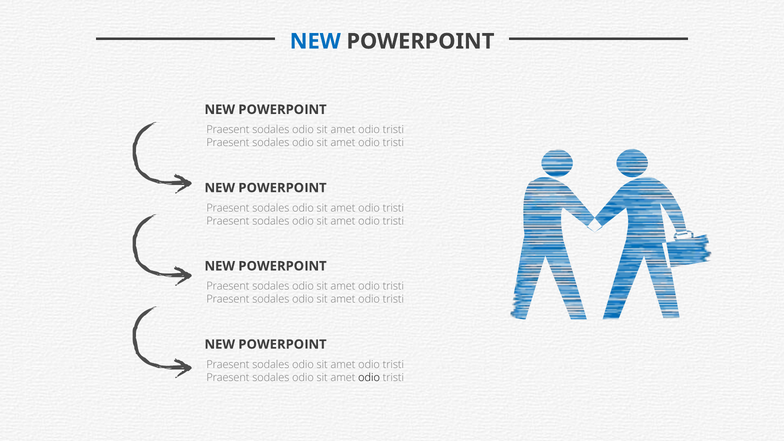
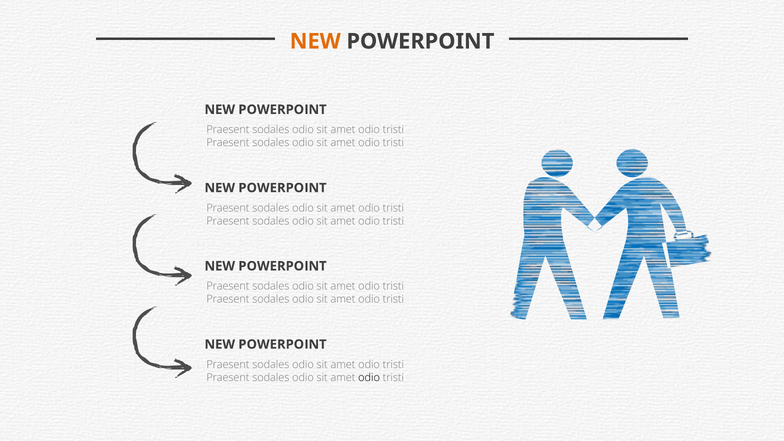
NEW colour: blue -> orange (315, 41)
